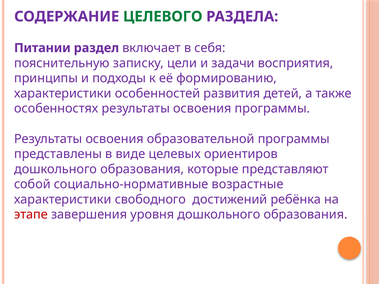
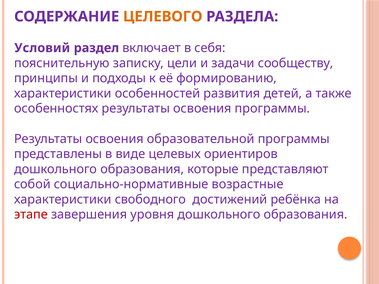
ЦЕЛЕВОГО colour: green -> orange (163, 17)
Питании: Питании -> Условий (42, 48)
восприятия: восприятия -> сообществу (296, 63)
